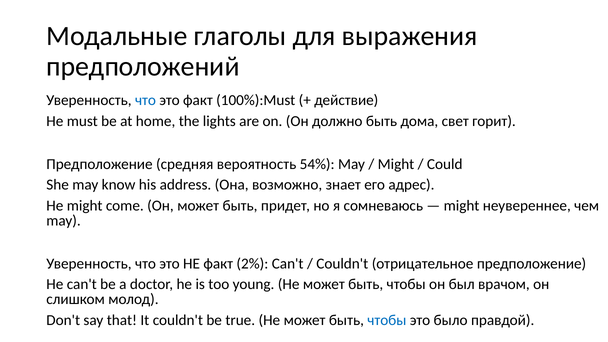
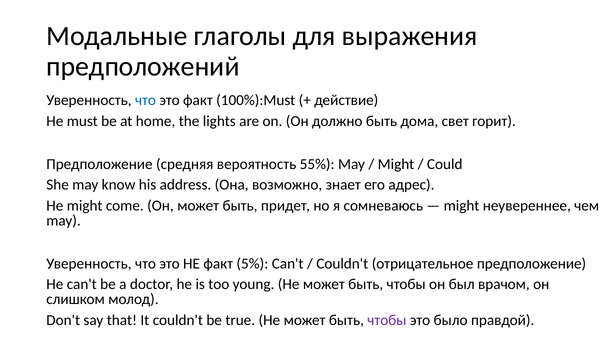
54%: 54% -> 55% (317, 164)
2%: 2% -> 5% (252, 264)
чтобы colour: blue -> purple (387, 320)
